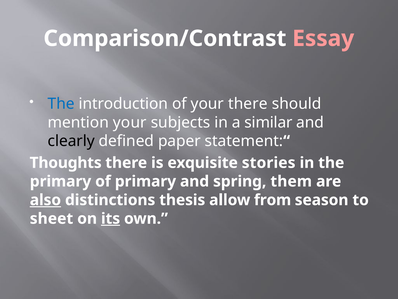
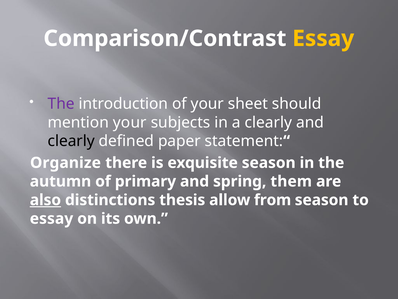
Essay colour: pink -> yellow (323, 38)
The colour: blue -> purple (61, 104)
your there: there -> sheet (248, 104)
a similar: similar -> clearly (268, 122)
Thoughts: Thoughts -> Organize (65, 163)
exquisite stories: stories -> season (269, 163)
primary: primary -> autumn (60, 181)
sheet: sheet -> essay (51, 218)
its underline: present -> none (111, 218)
